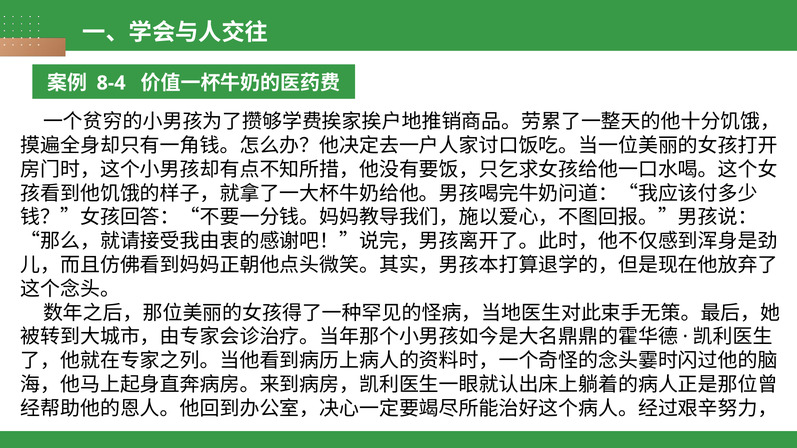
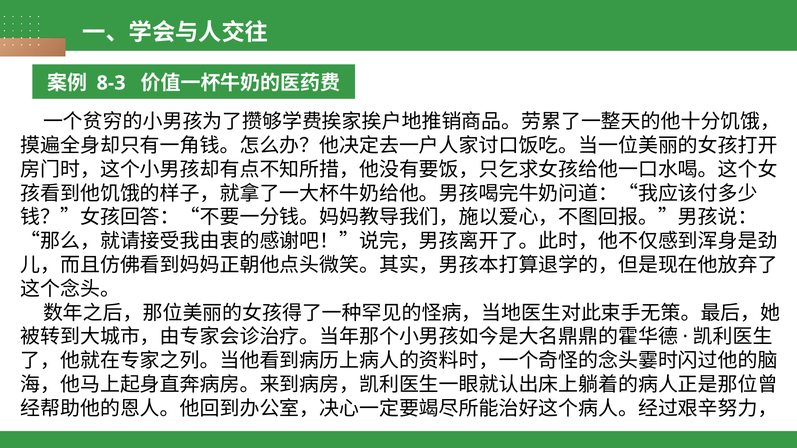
8-4: 8-4 -> 8-3 (111, 83)
